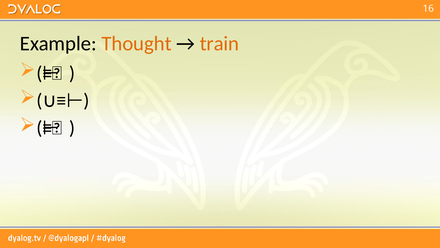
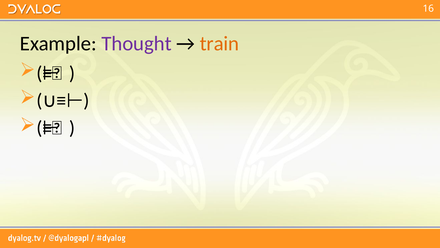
Thought colour: orange -> purple (137, 44)
